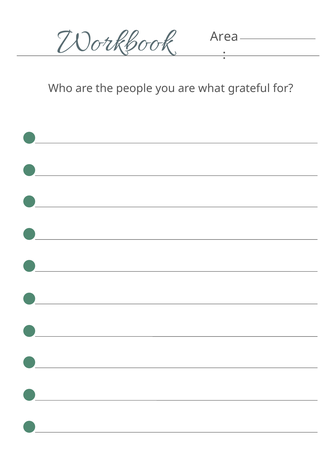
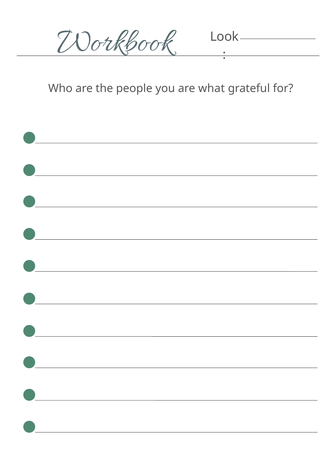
Area: Area -> Look (224, 37)
